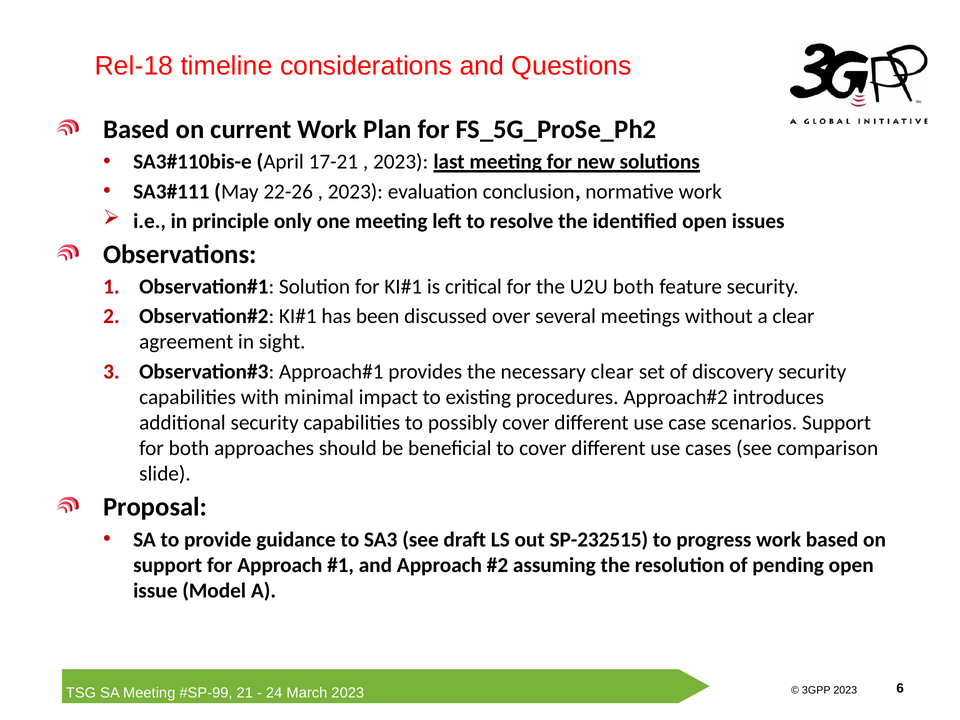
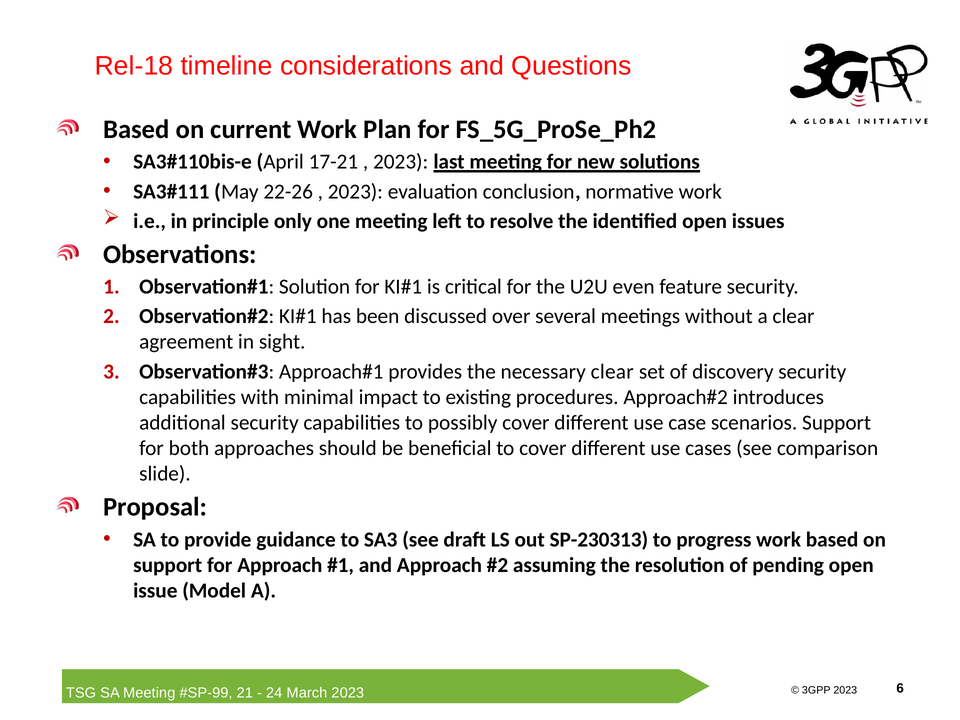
U2U both: both -> even (634, 287)
SP-232515: SP-232515 -> SP-230313 (599, 539)
